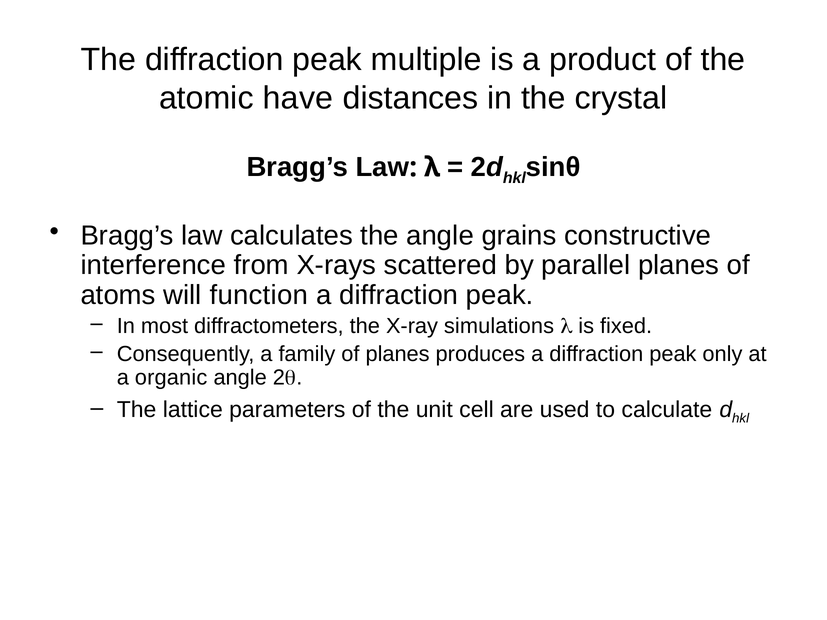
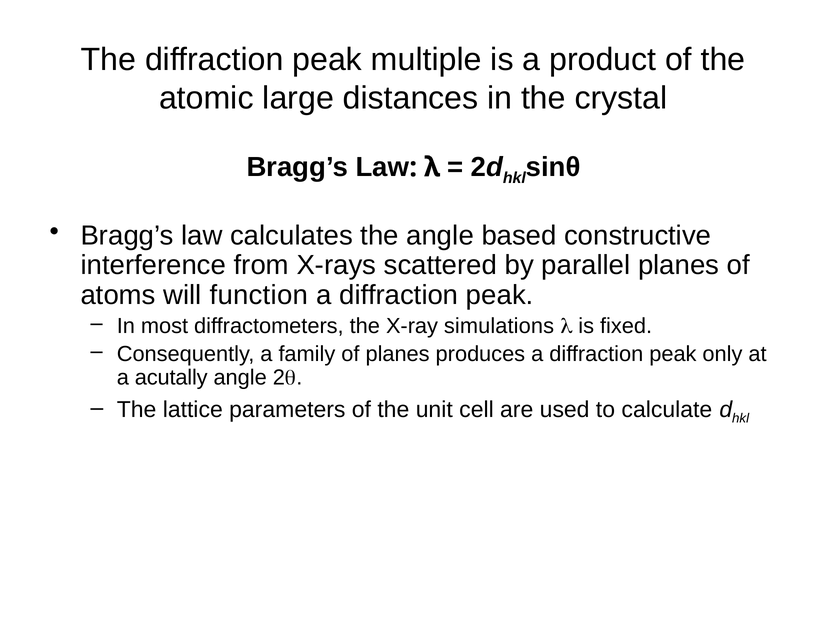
have: have -> large (298, 98)
grains: grains -> based (519, 236)
organic: organic -> acutally (171, 378)
